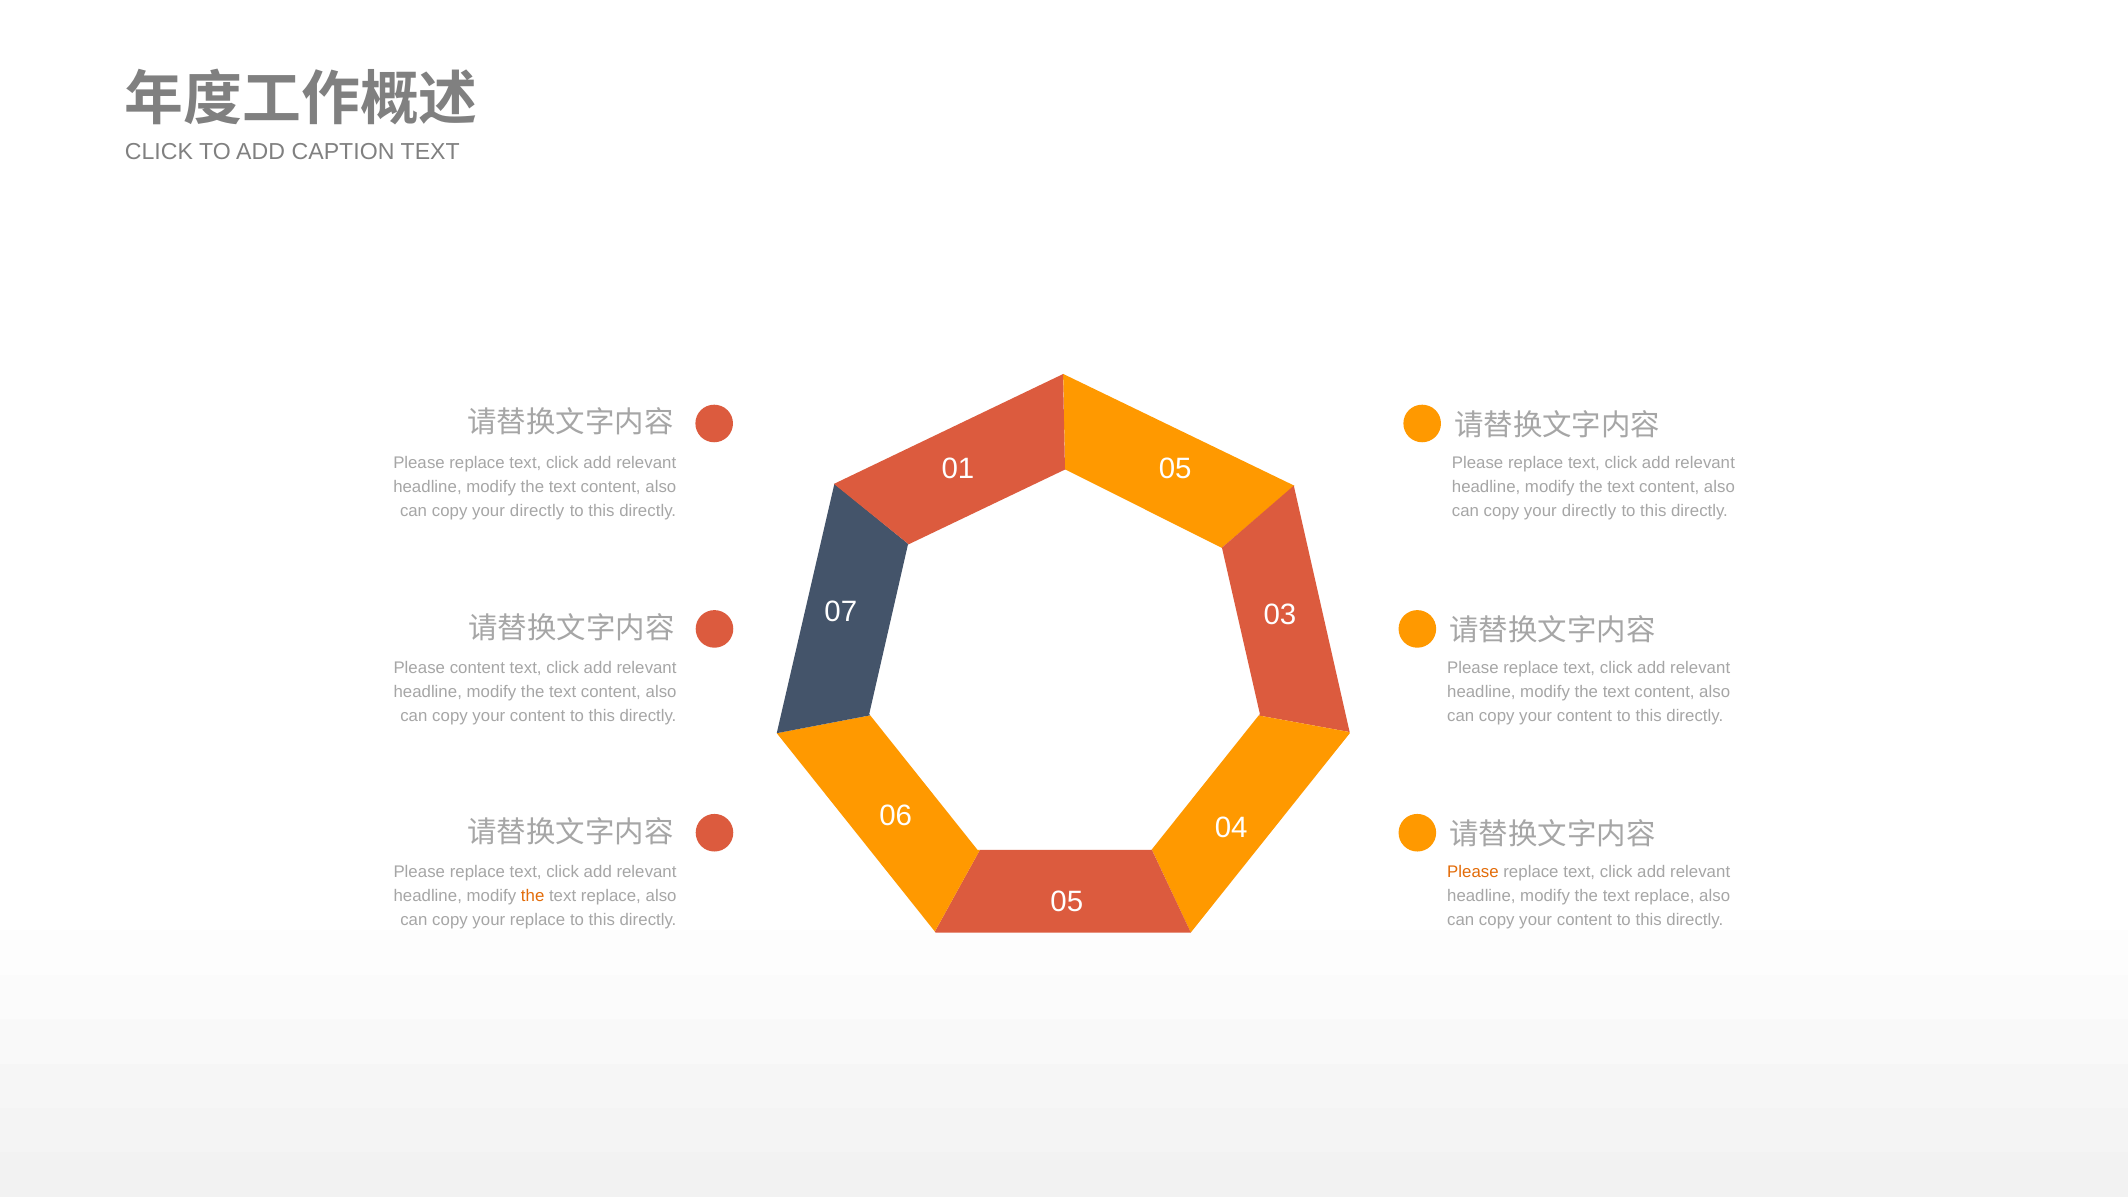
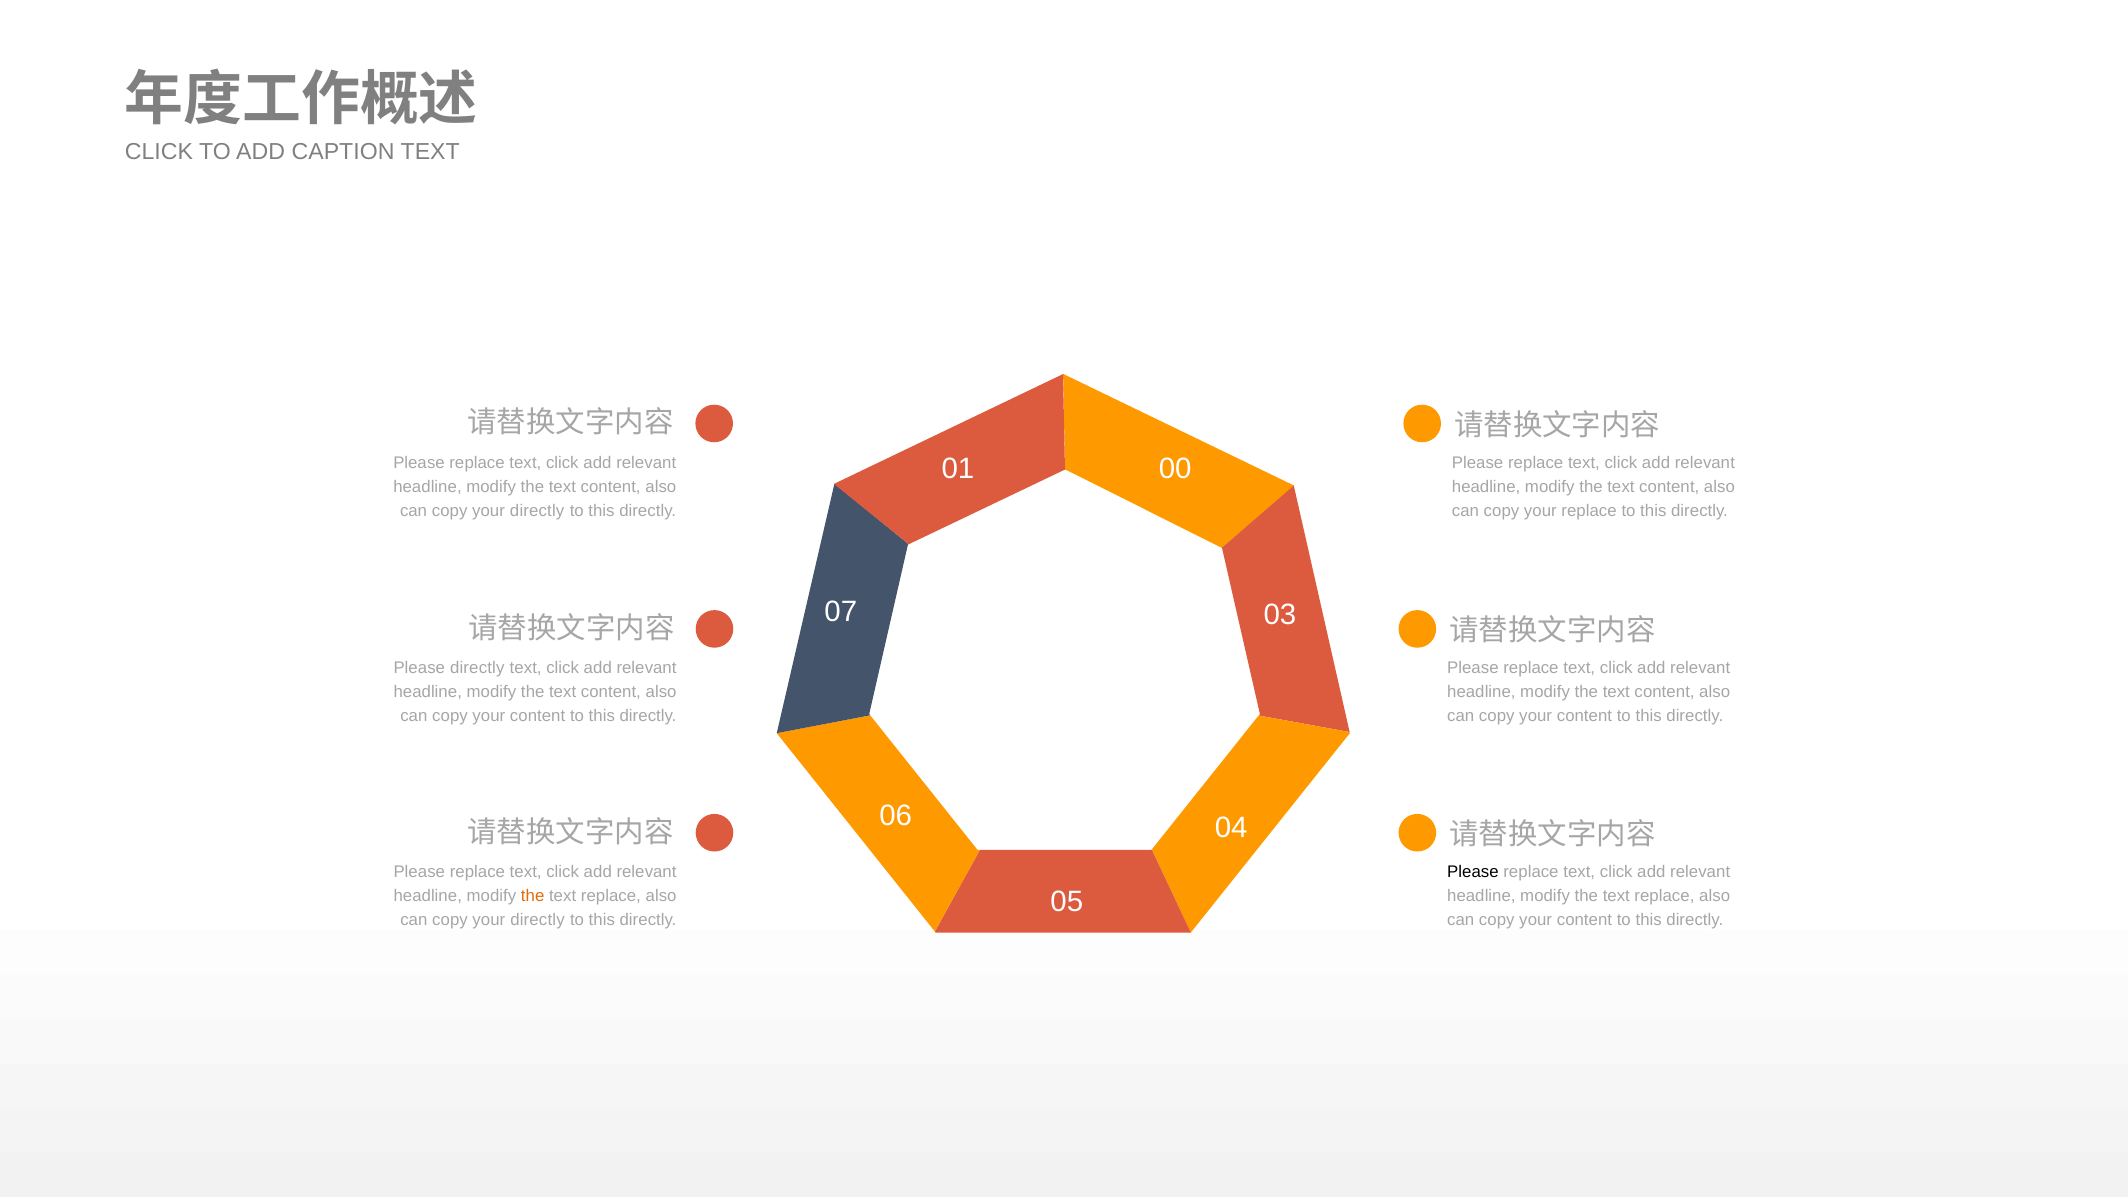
01 05: 05 -> 00 (1175, 469)
directly: directly -> replace (1589, 511)
Please content: content -> directly (477, 668)
Please colour: orange -> black (1473, 872)
replace: replace -> directly (537, 920)
